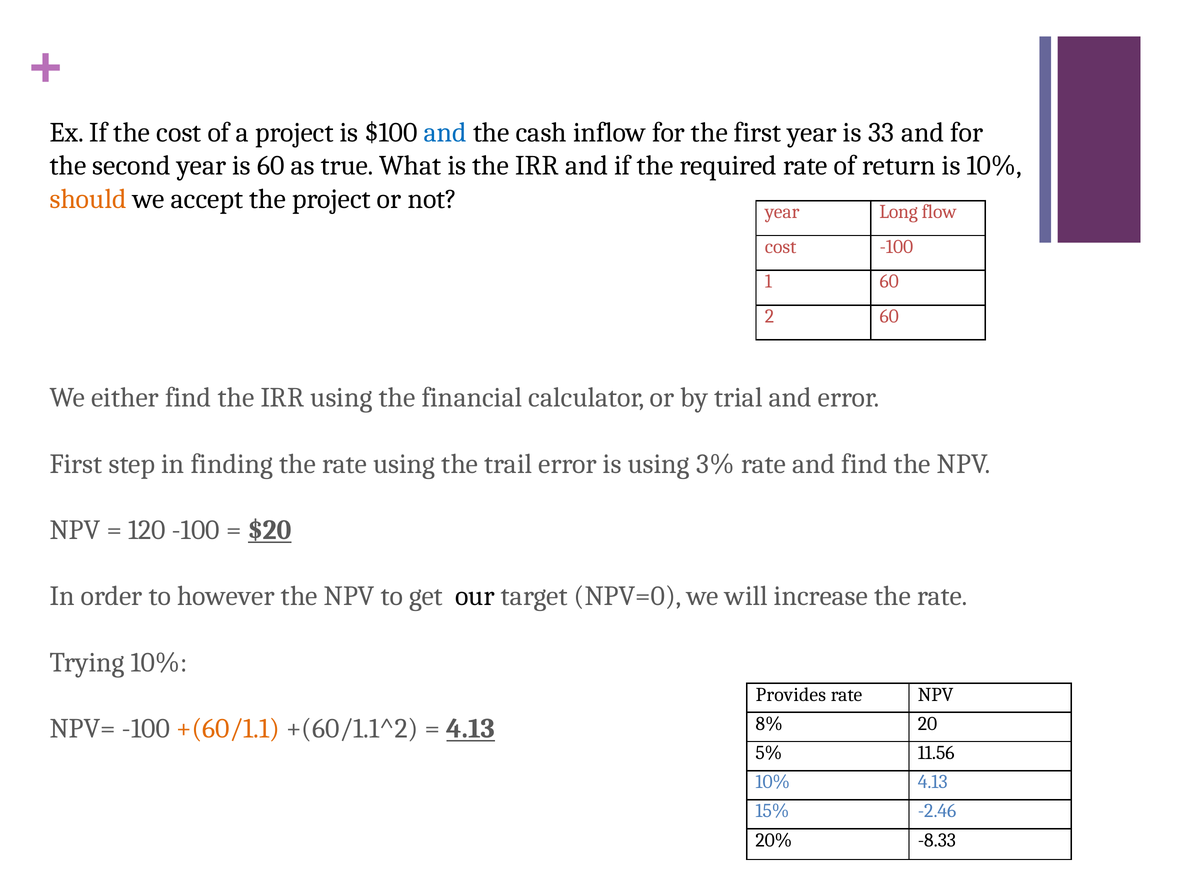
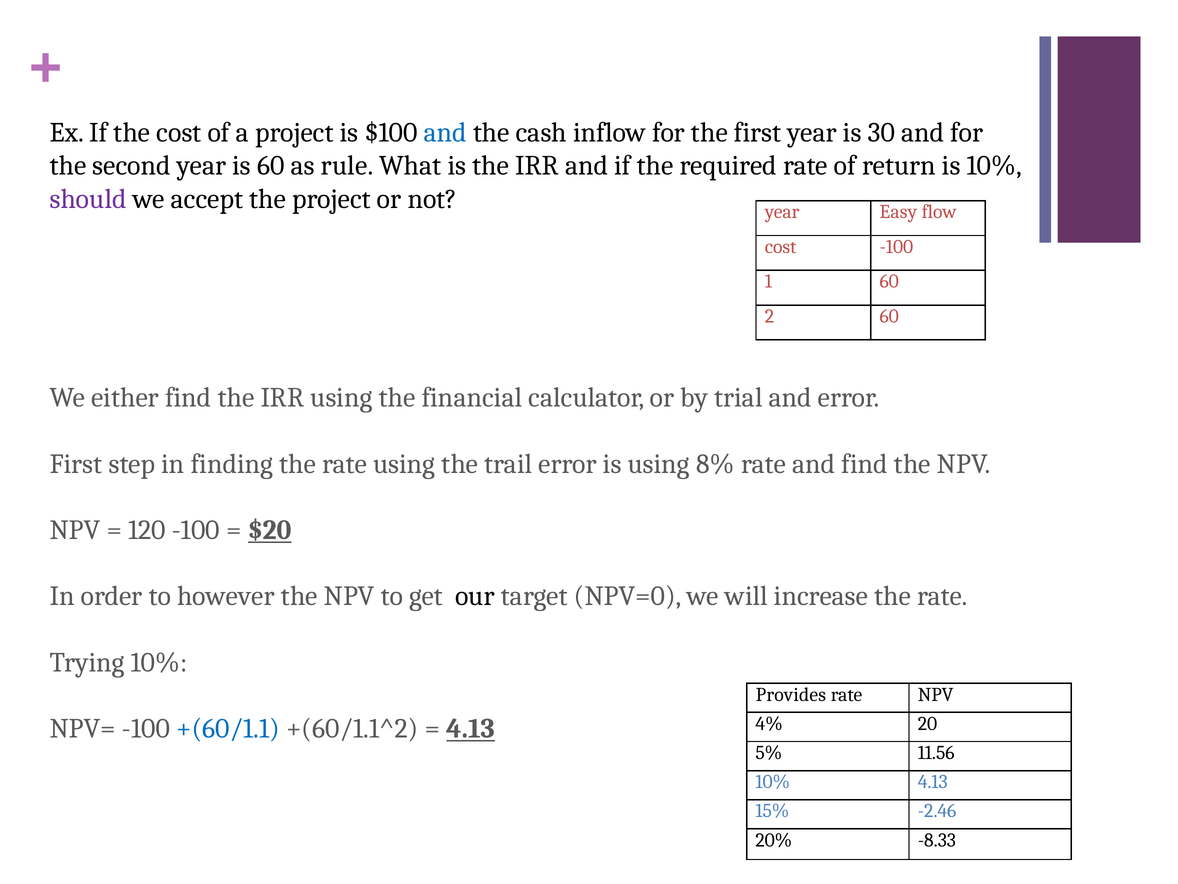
33: 33 -> 30 (881, 132)
true: true -> rule (347, 166)
should colour: orange -> purple (88, 199)
Long: Long -> Easy (898, 212)
3%: 3% -> 8% (715, 464)
8%: 8% -> 4% (769, 723)
+(60/1.1 colour: orange -> blue (228, 728)
